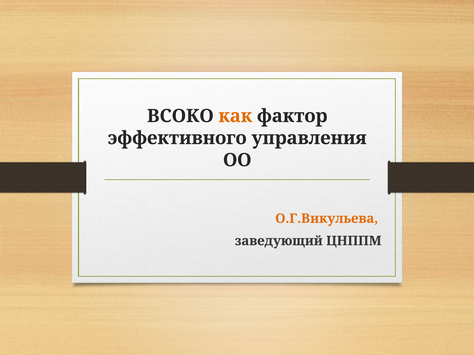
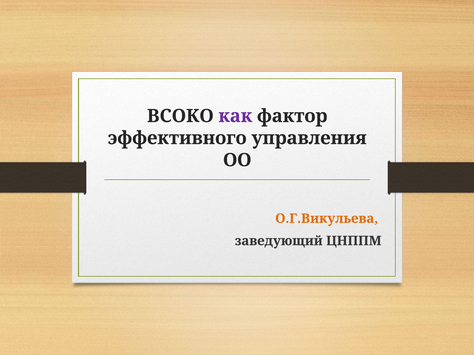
как colour: orange -> purple (235, 116)
